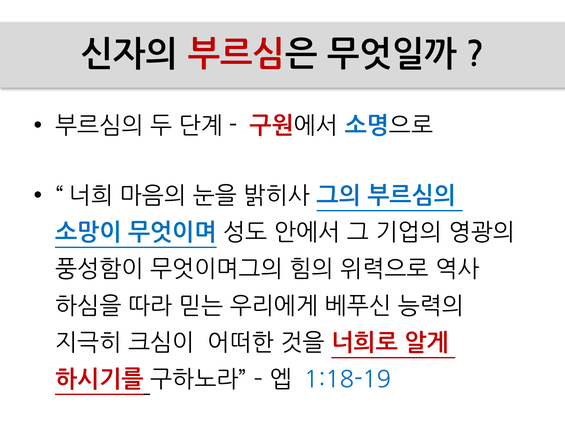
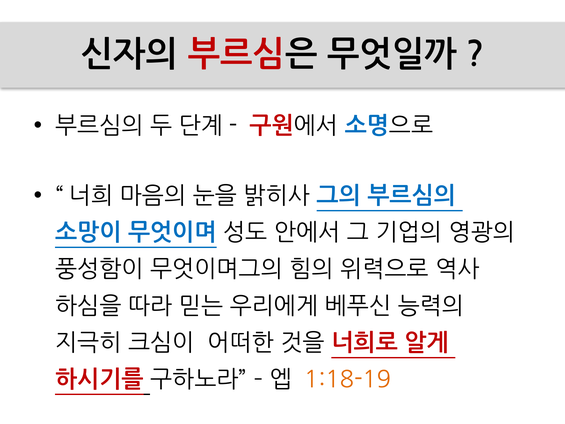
1:18-19 colour: blue -> orange (348, 380)
